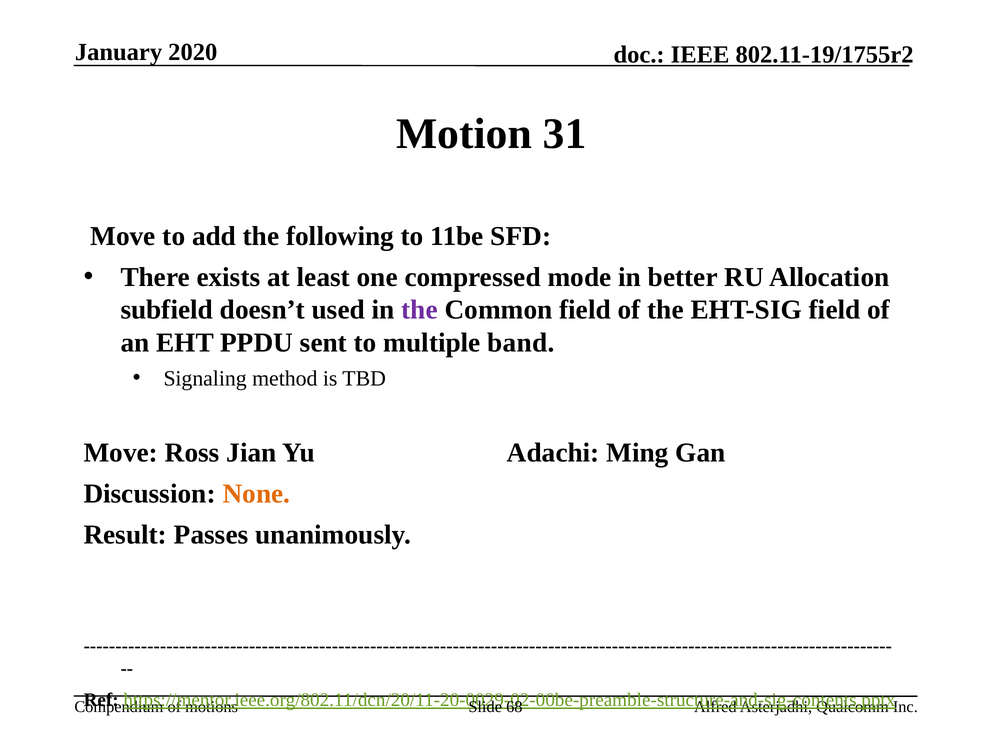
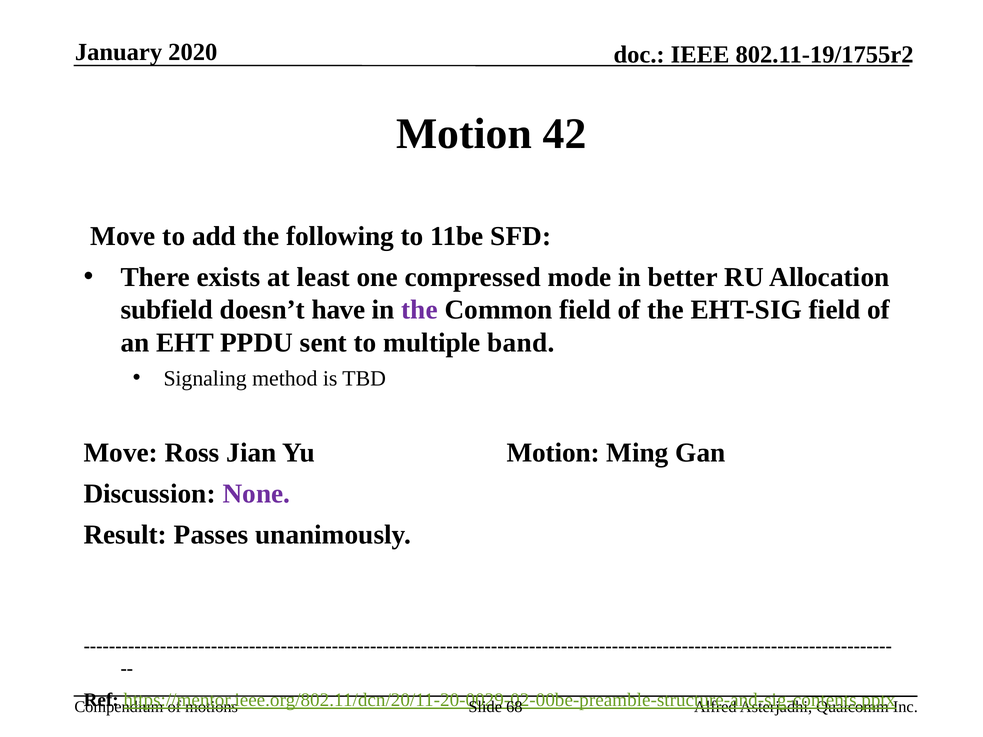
31: 31 -> 42 (565, 134)
used: used -> have (338, 310)
Yu Adachi: Adachi -> Motion (553, 453)
None colour: orange -> purple (256, 494)
